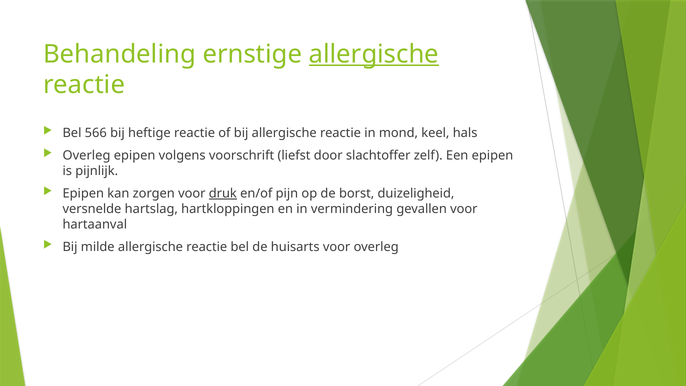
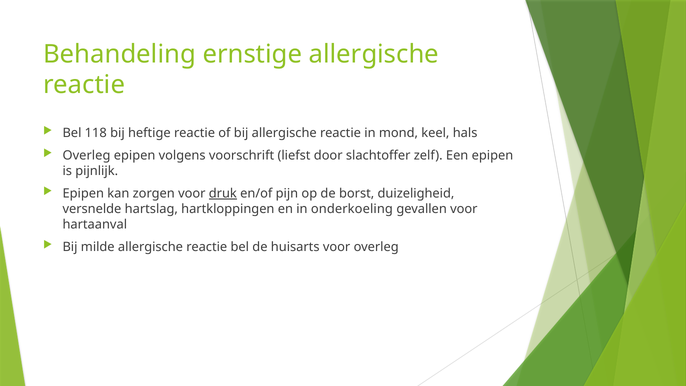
allergische underline: present -> none (374, 54)
566: 566 -> 118 (96, 133)
vermindering: vermindering -> onderkoeling (352, 209)
